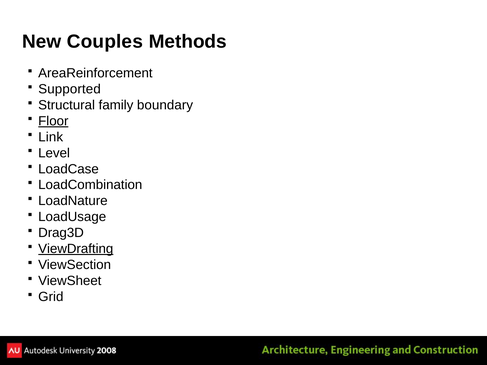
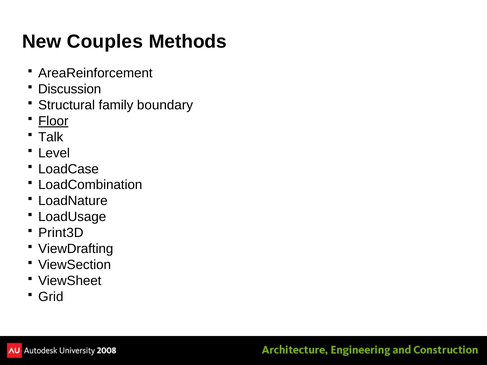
Supported: Supported -> Discussion (70, 89)
Link: Link -> Talk (51, 137)
Drag3D: Drag3D -> Print3D (61, 233)
ViewDrafting underline: present -> none (76, 249)
